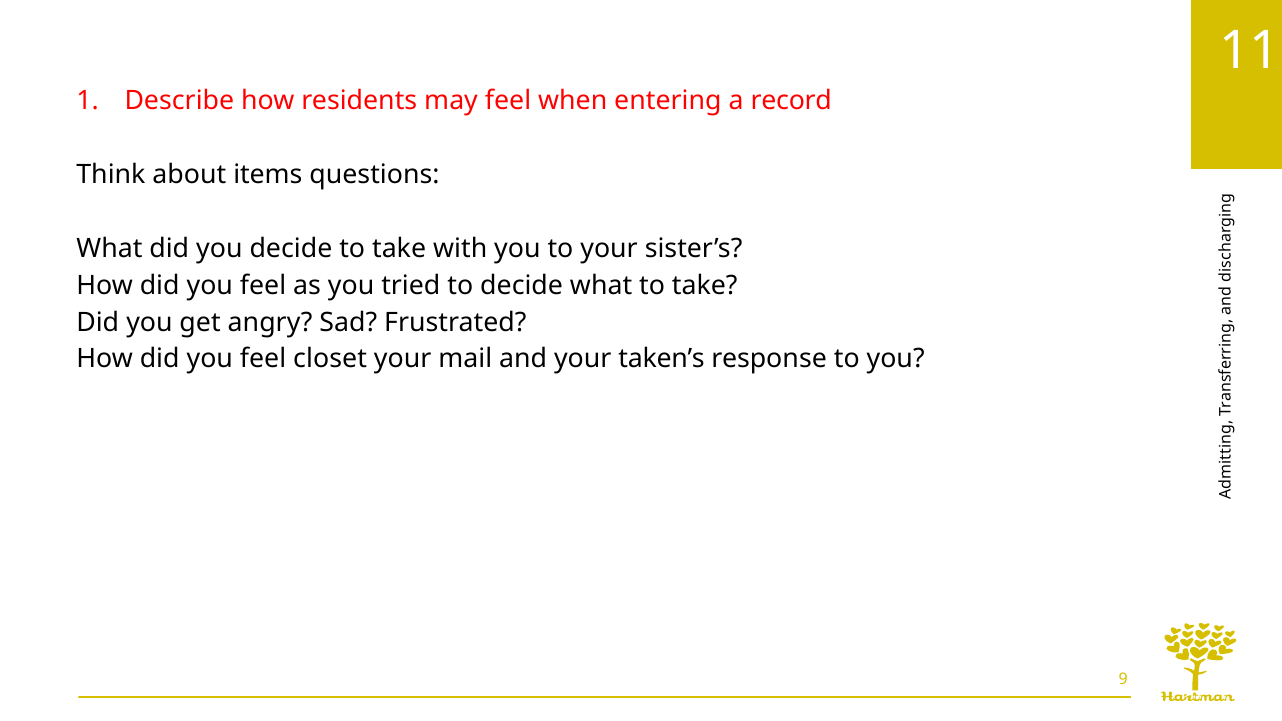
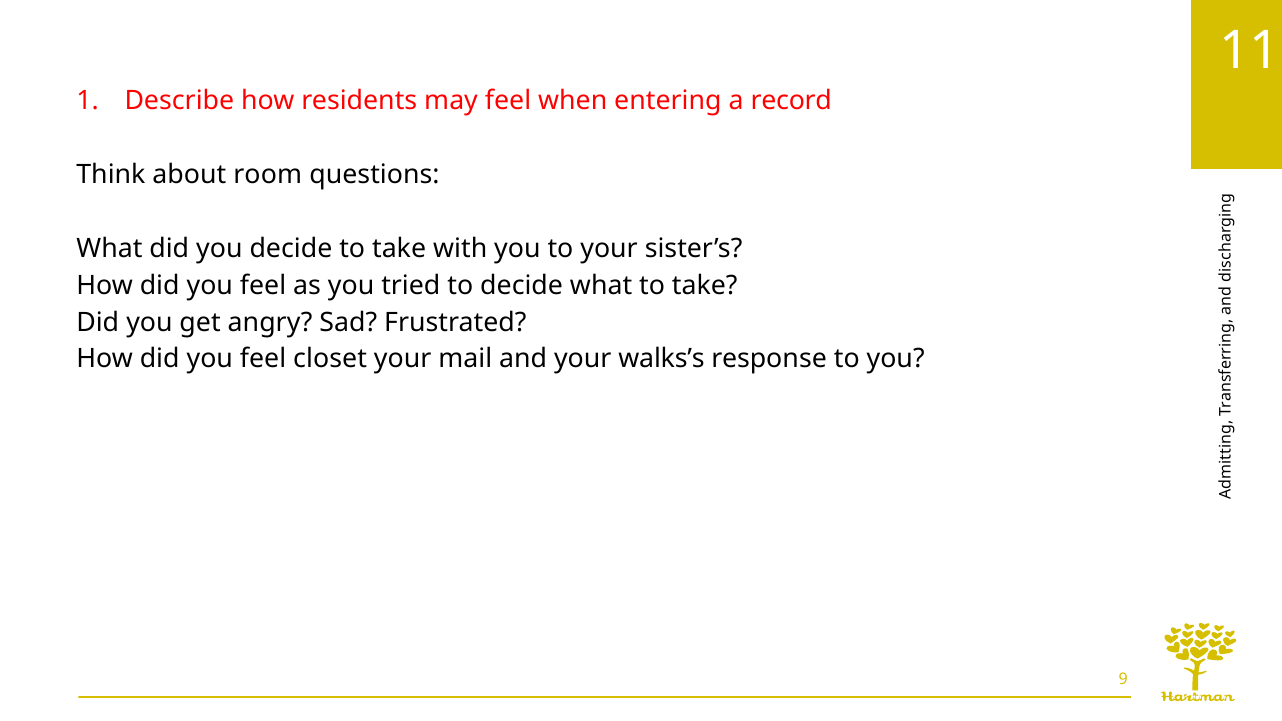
items: items -> room (268, 175)
taken’s: taken’s -> walks’s (662, 359)
